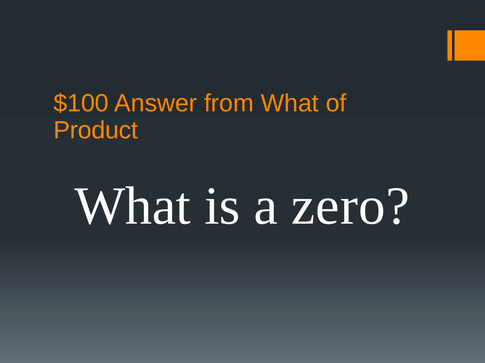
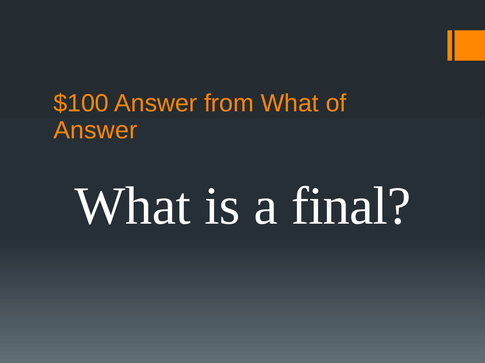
Product: Product -> Answer (95, 130)
zero: zero -> final (351, 207)
